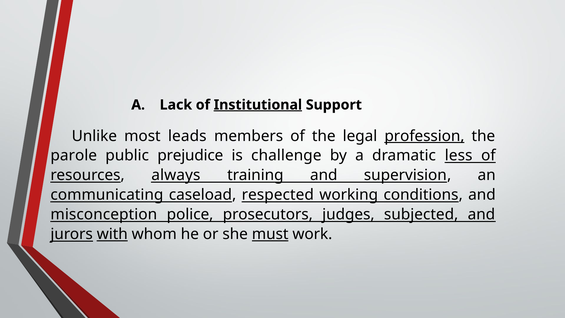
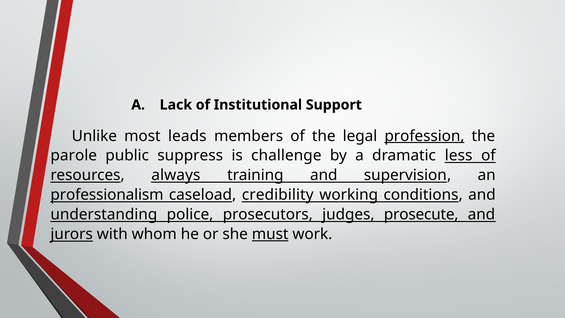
Institutional underline: present -> none (258, 105)
prejudice: prejudice -> suppress (190, 156)
communicating: communicating -> professionalism (107, 195)
respected: respected -> credibility (278, 195)
misconception: misconception -> understanding (104, 214)
subjected: subjected -> prosecute (421, 214)
with underline: present -> none (112, 234)
